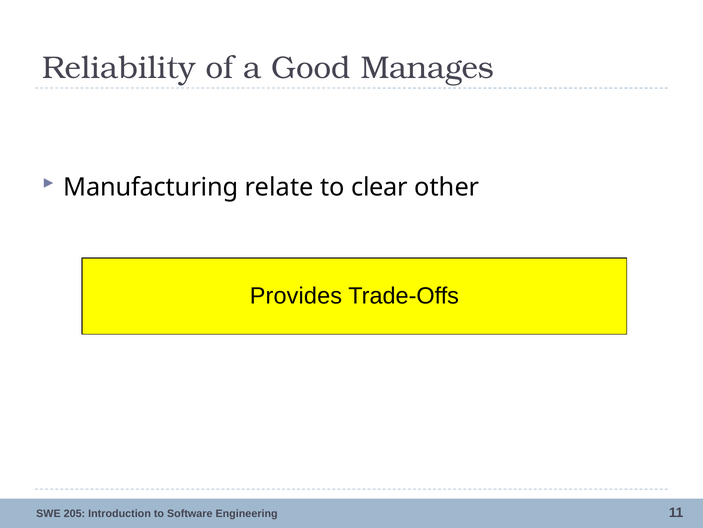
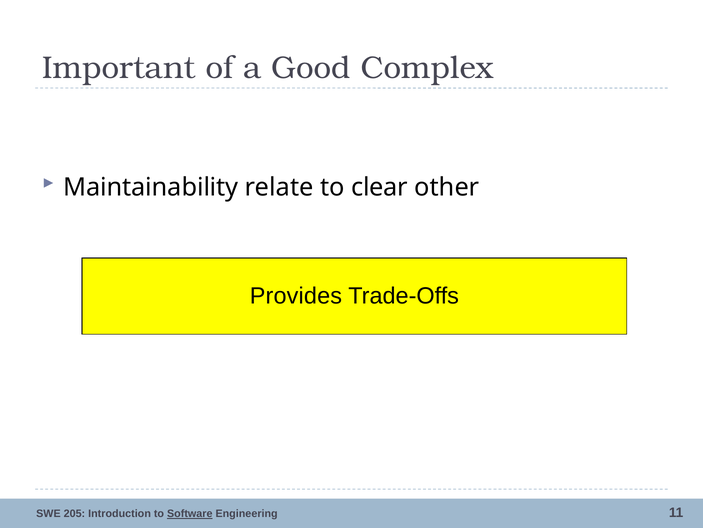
Reliability: Reliability -> Important (119, 68)
Manages: Manages -> Complex (427, 68)
Manufacturing: Manufacturing -> Maintainability (151, 187)
Software underline: none -> present (190, 513)
